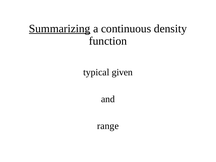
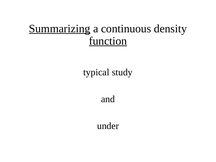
function underline: none -> present (108, 41)
given: given -> study (122, 72)
range: range -> under (108, 126)
